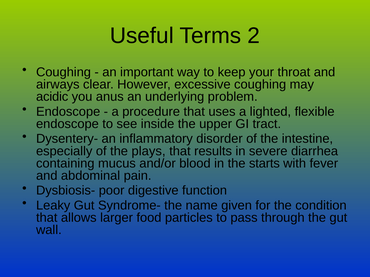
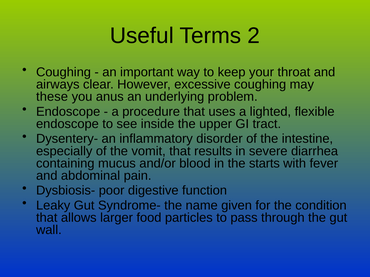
acidic: acidic -> these (52, 97)
plays: plays -> vomit (149, 151)
